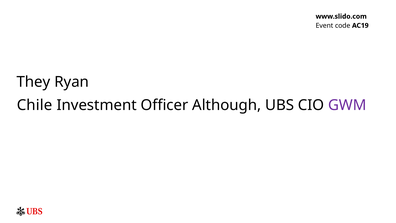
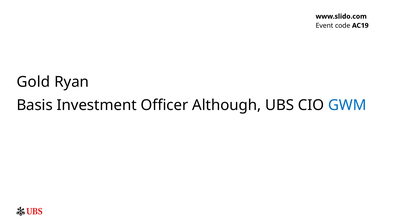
They: They -> Gold (33, 82)
Chile: Chile -> Basis (35, 105)
GWM colour: purple -> blue (347, 105)
